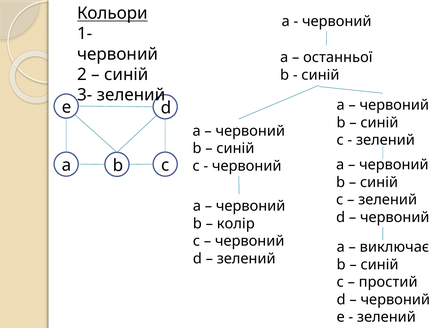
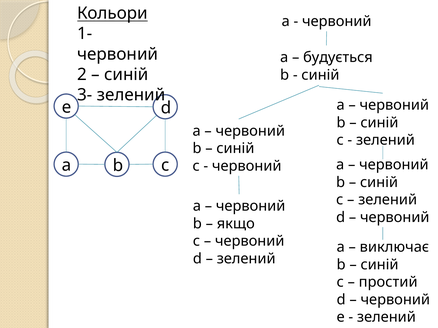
останньої: останньої -> будується (338, 57)
колір: колір -> якщо (236, 224)
